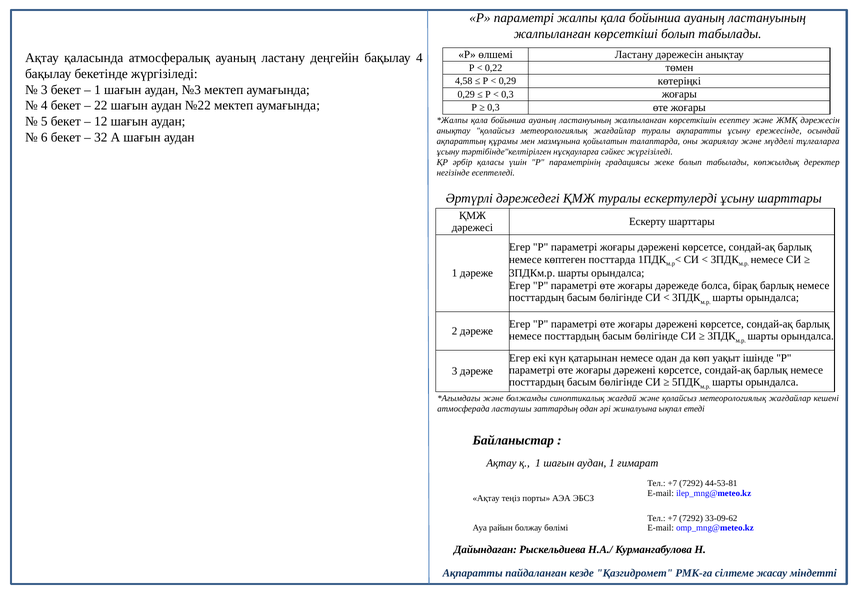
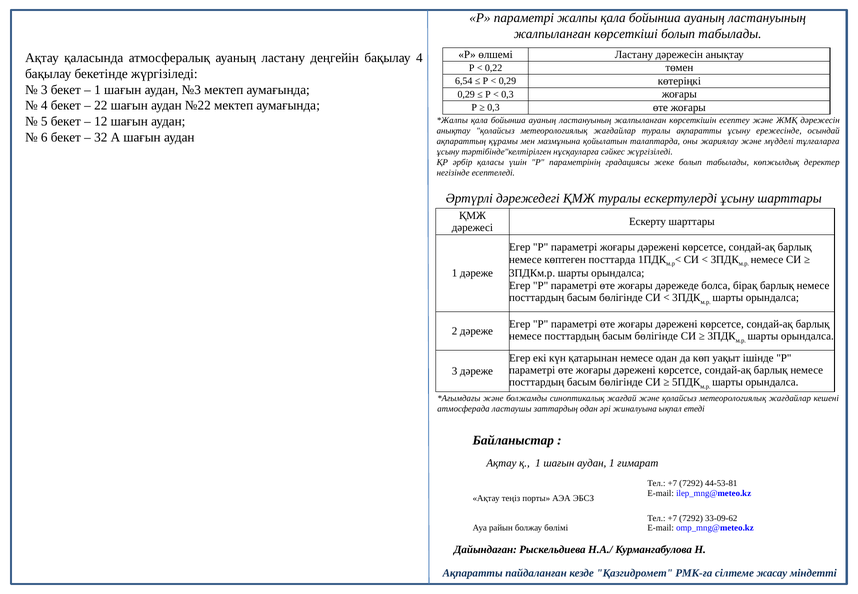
4,58: 4,58 -> 6,54 (464, 81)
